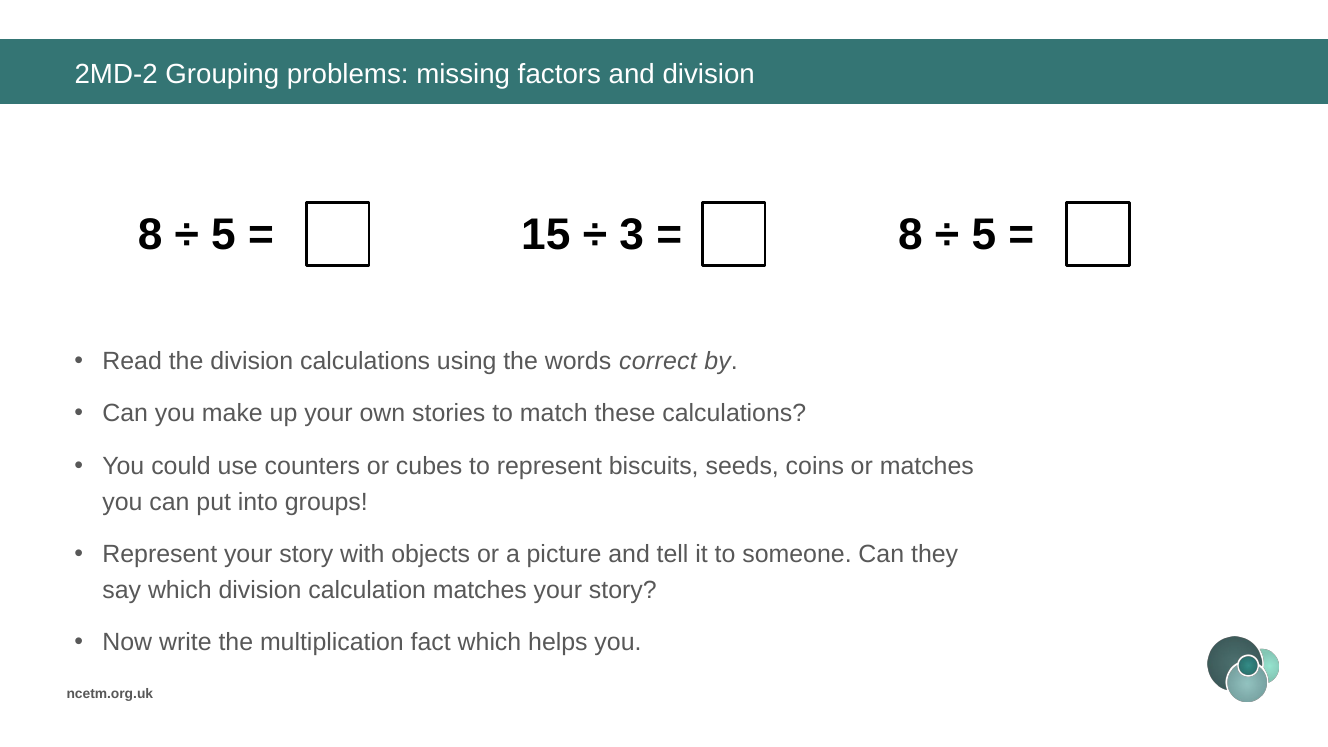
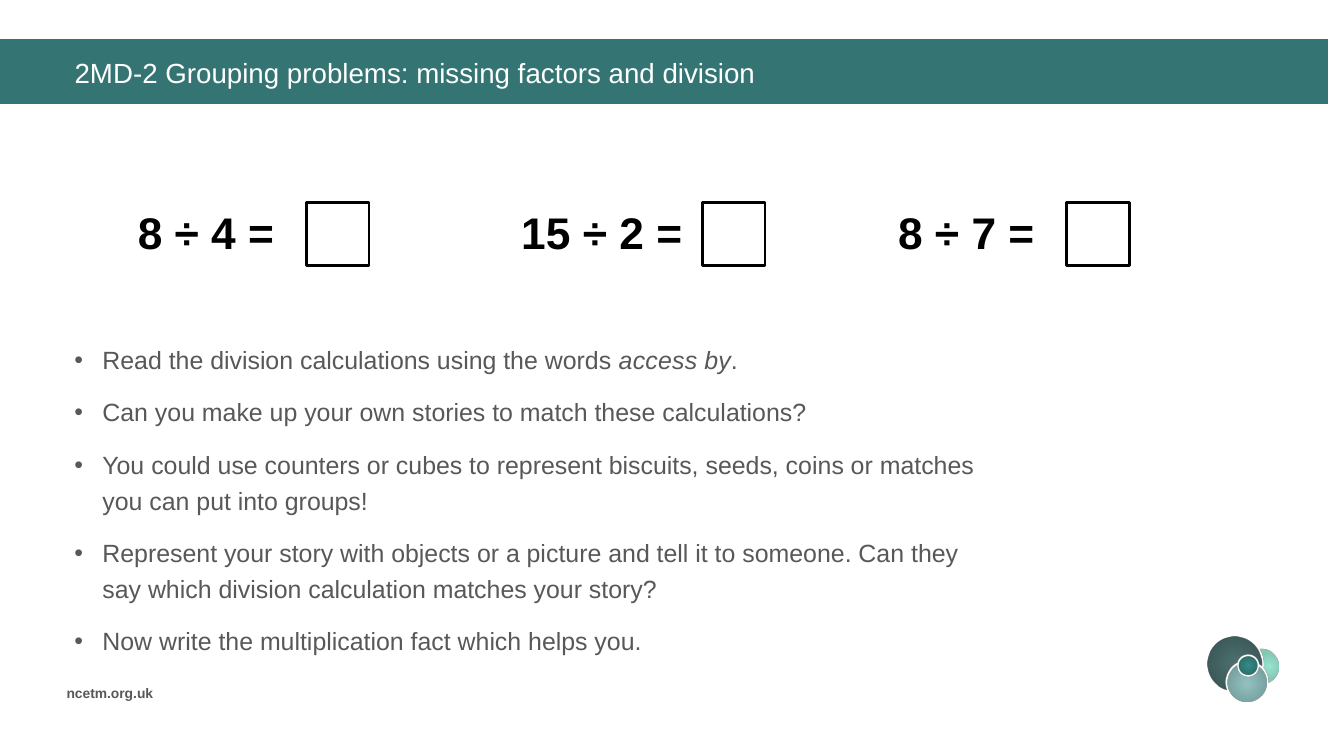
5: 5 -> 4 (224, 234)
3: 3 -> 2 (632, 234)
5: 5 -> 7 (984, 234)
correct: correct -> access (658, 361)
